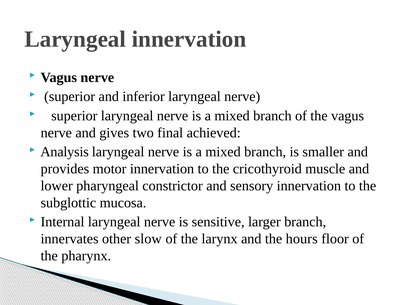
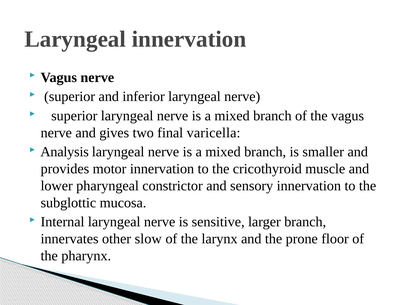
achieved: achieved -> varicella (214, 133)
hours: hours -> prone (302, 239)
